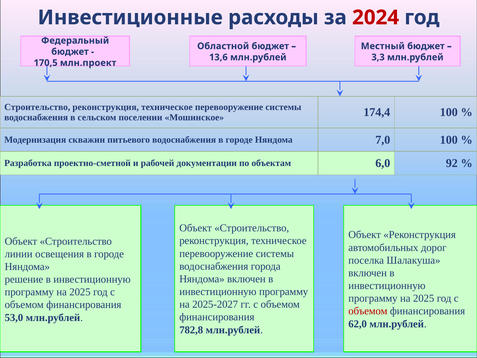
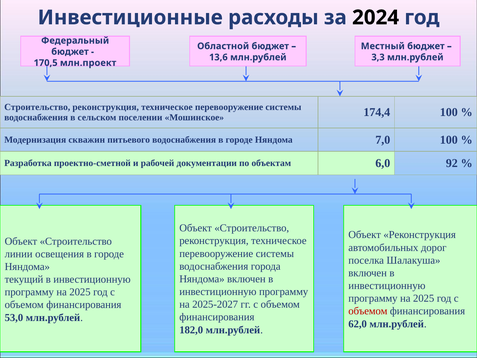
2024 colour: red -> black (376, 17)
решение: решение -> текущий (24, 279)
782,8: 782,8 -> 182,0 (191, 330)
